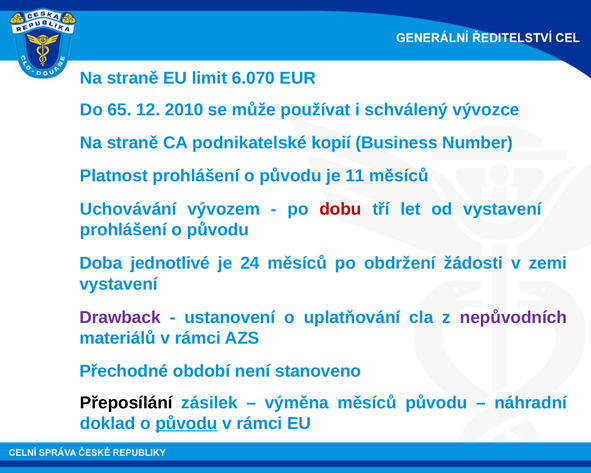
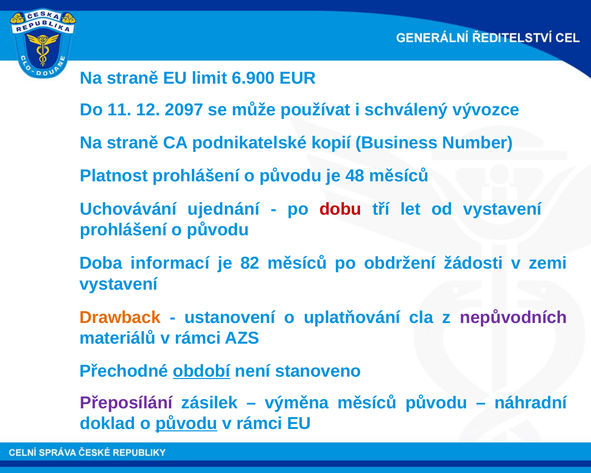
6.070: 6.070 -> 6.900 (253, 78)
65: 65 -> 11 (120, 110)
2010: 2010 -> 2097 (184, 110)
11: 11 -> 48 (355, 176)
vývozem: vývozem -> ujednání (224, 209)
jednotlivé: jednotlivé -> informací (170, 263)
24: 24 -> 82 (250, 263)
Drawback colour: purple -> orange (120, 317)
období underline: none -> present (202, 371)
Přeposílání colour: black -> purple (126, 402)
